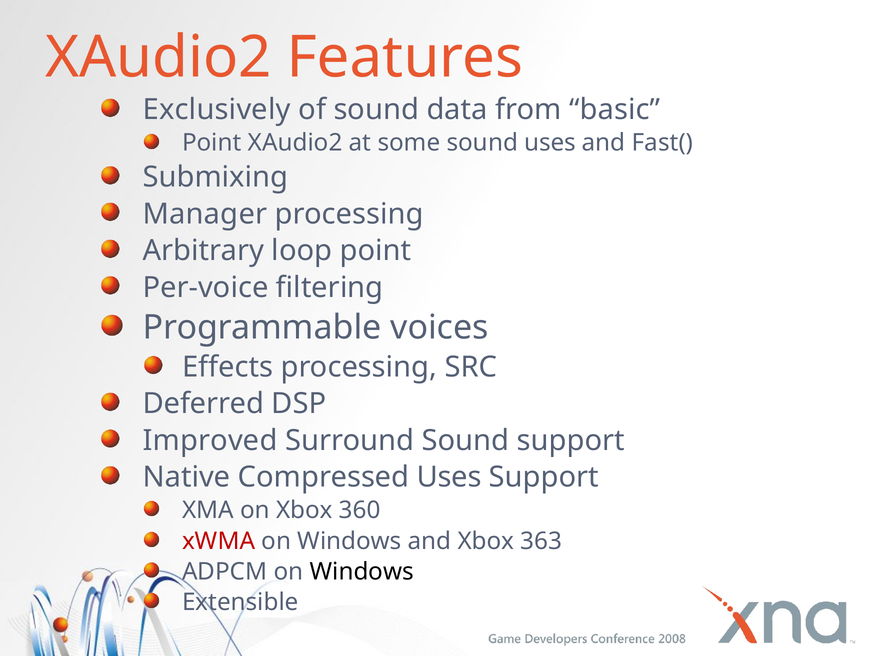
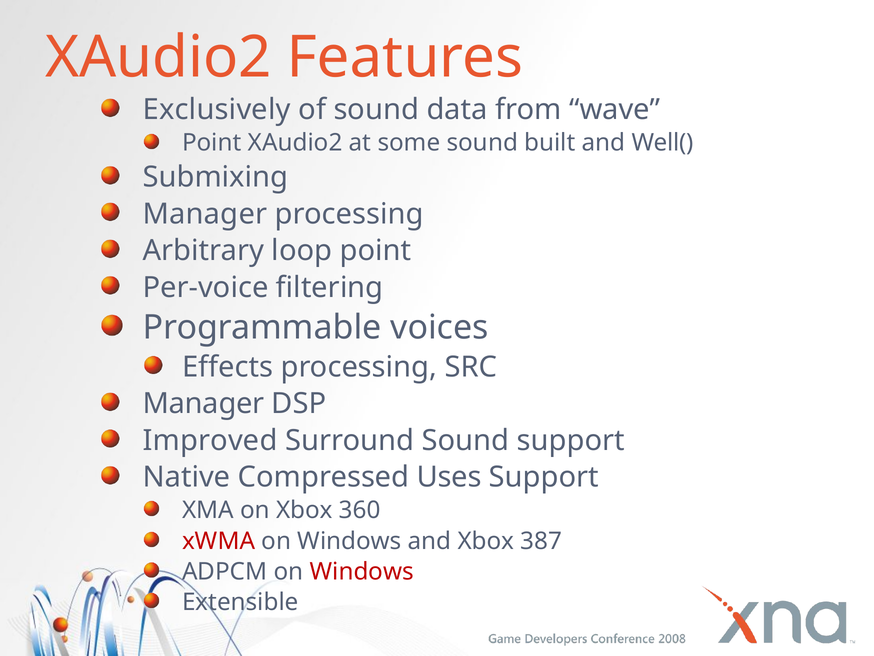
basic: basic -> wave (615, 110)
sound uses: uses -> built (550, 143)
Fast(: Fast( -> Well( (663, 143)
Deferred: Deferred -> Manager (203, 403)
363: 363 -> 387 (541, 541)
Windows colour: black -> red (362, 571)
